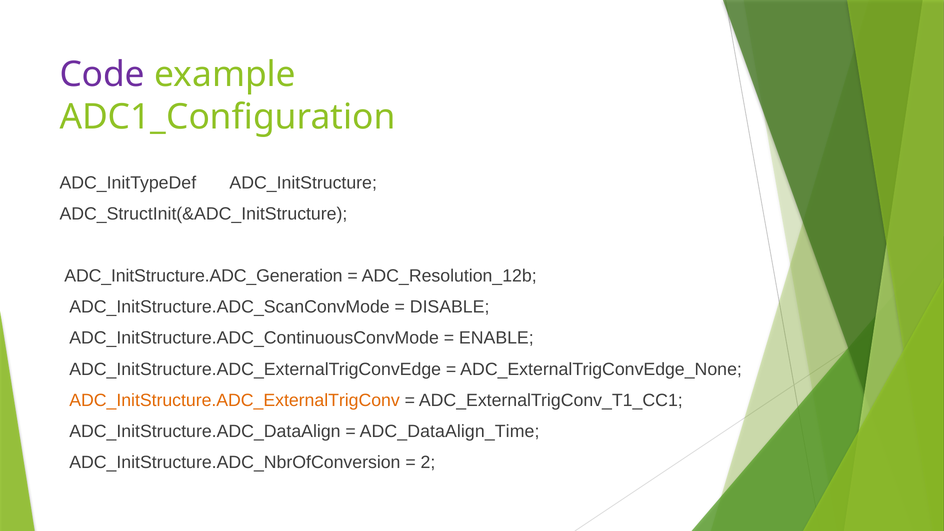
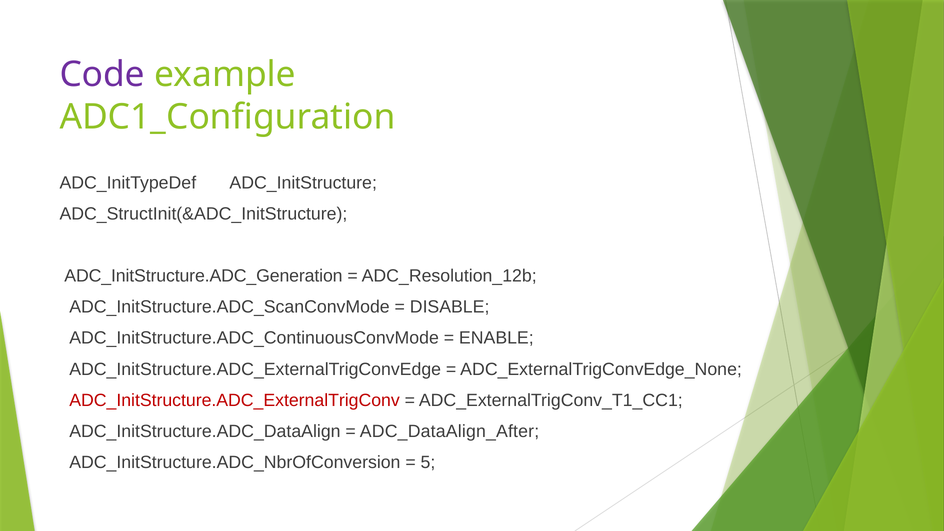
ADC_InitStructure.ADC_ExternalTrigConv colour: orange -> red (235, 400)
ADC_DataAlign_Time: ADC_DataAlign_Time -> ADC_DataAlign_After (450, 431)
2: 2 -> 5 (428, 462)
